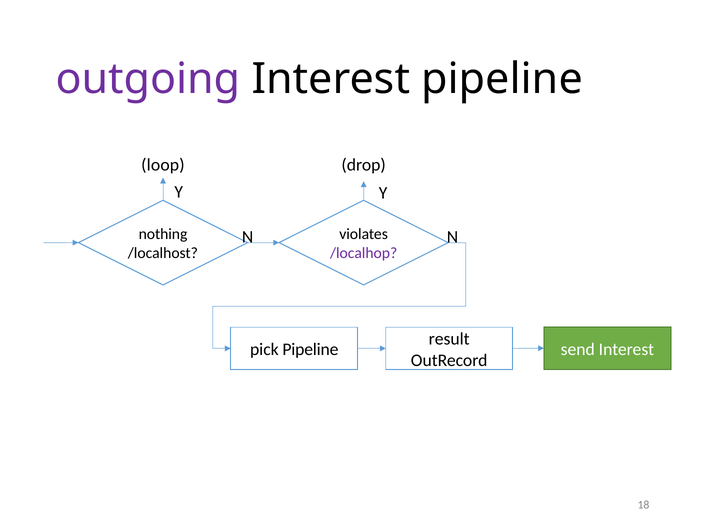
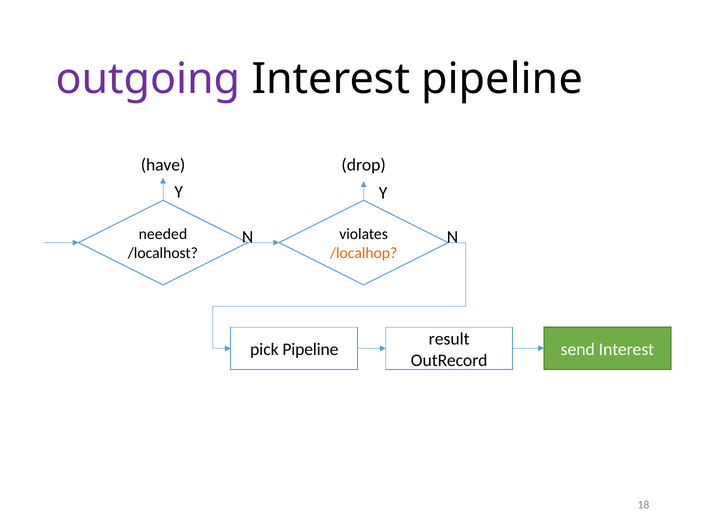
loop: loop -> have (163, 165)
nothing: nothing -> needed (163, 234)
/localhop colour: purple -> orange (364, 253)
